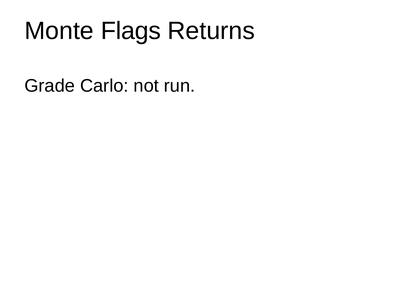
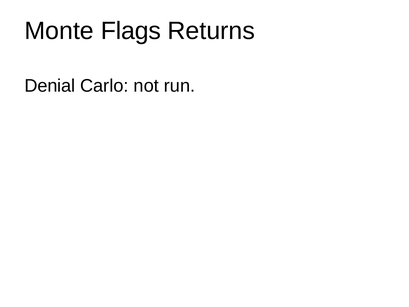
Grade: Grade -> Denial (50, 86)
